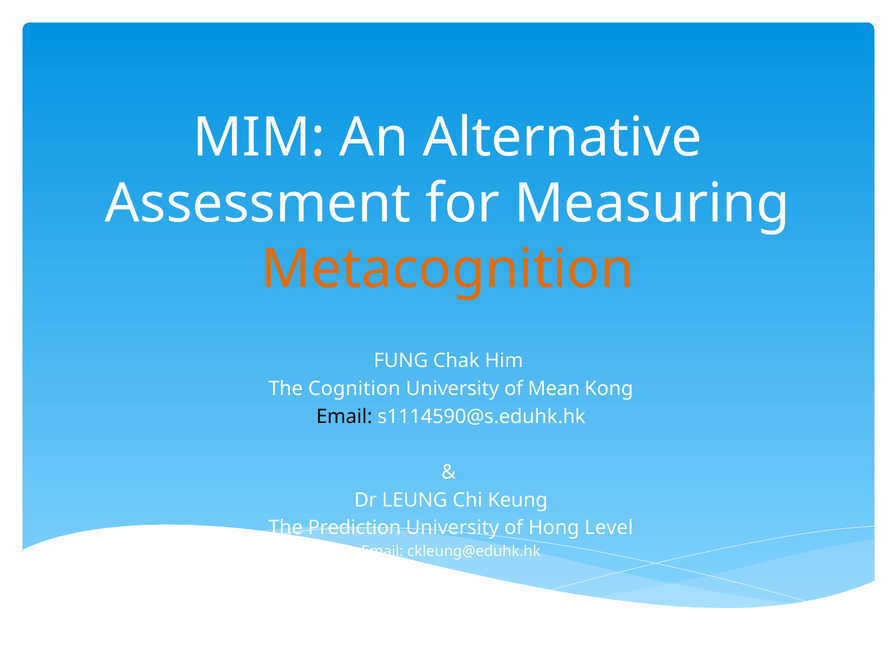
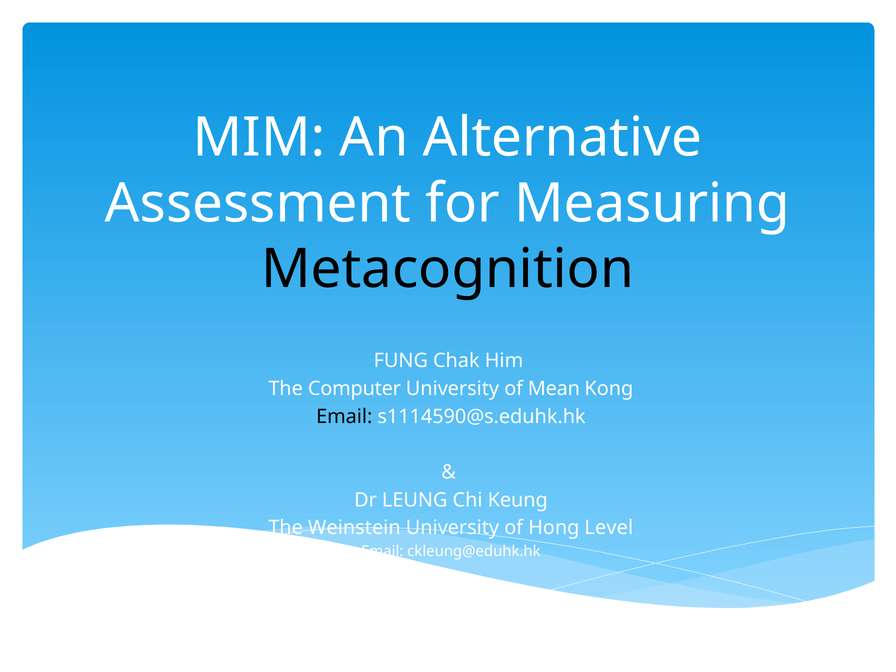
Metacognition colour: orange -> black (448, 269)
Cognition: Cognition -> Computer (354, 389)
Prediction: Prediction -> Weinstein (354, 528)
